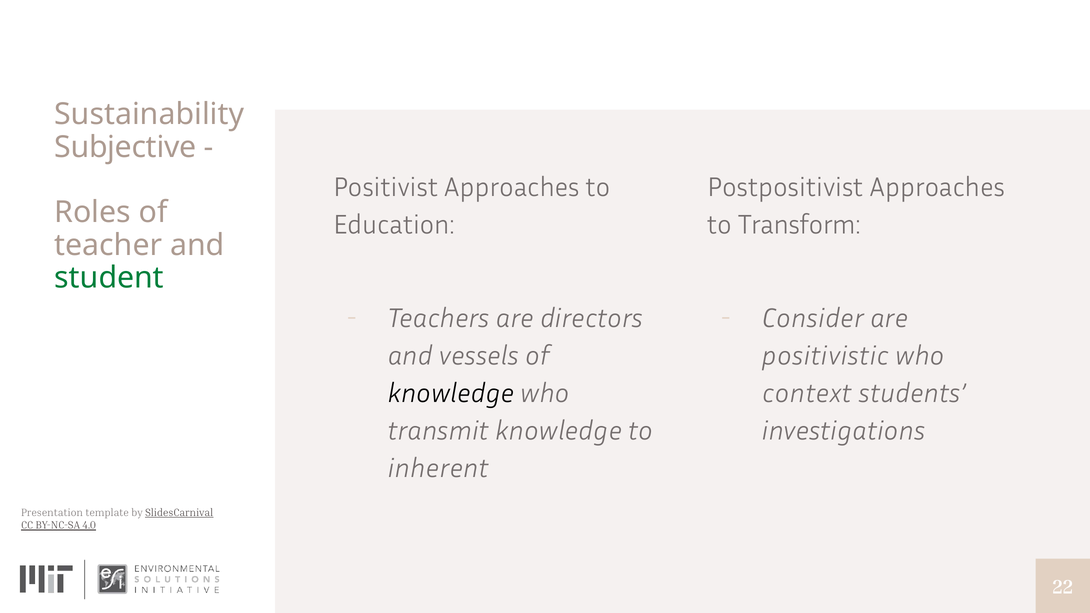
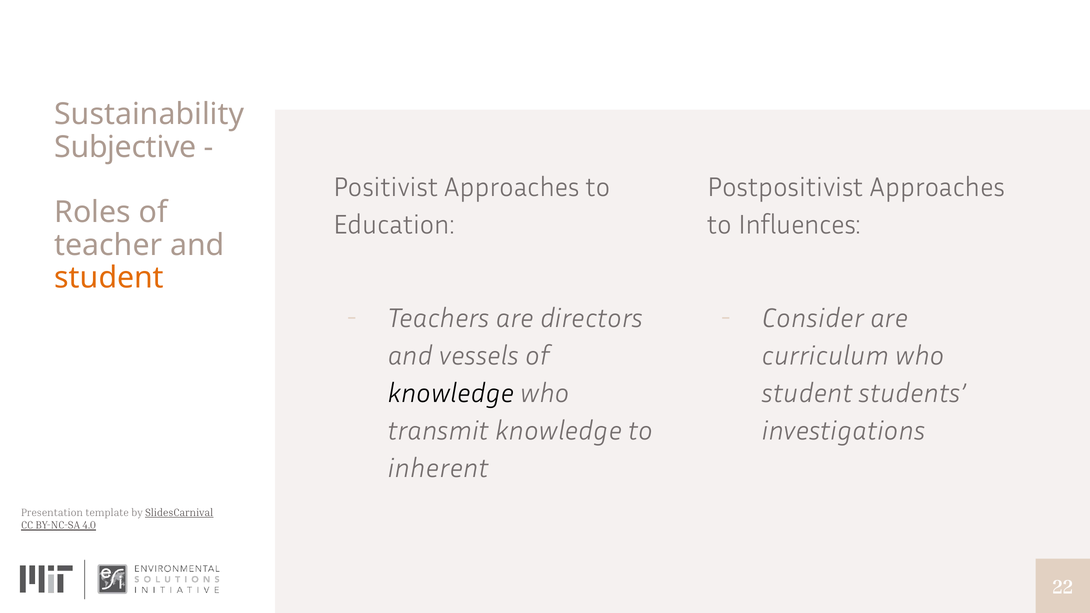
Transform: Transform -> Influences (799, 225)
student colour: green -> orange (109, 278)
positivistic: positivistic -> curriculum (825, 356)
context: context -> student (807, 393)
